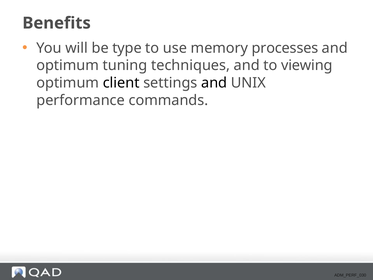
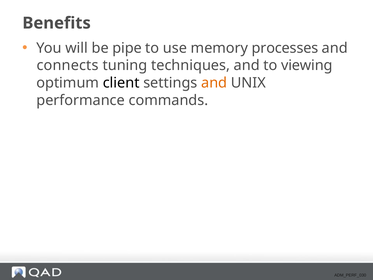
type: type -> pipe (127, 48)
optimum: optimum -> connects (68, 65)
and colour: black -> orange (214, 83)
